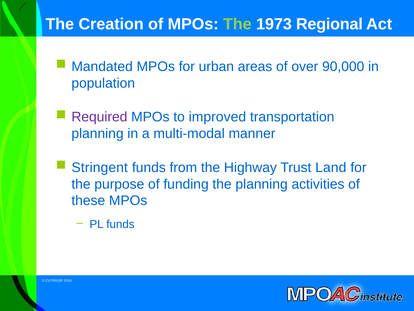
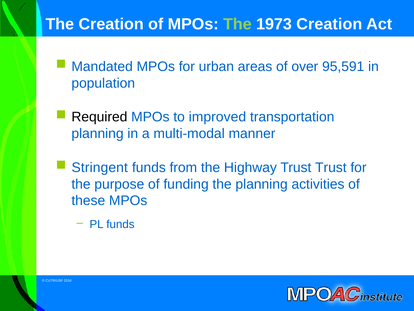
1973 Regional: Regional -> Creation (329, 24)
90,000: 90,000 -> 95,591 (343, 67)
Required colour: purple -> black (99, 117)
Trust Land: Land -> Trust (331, 167)
